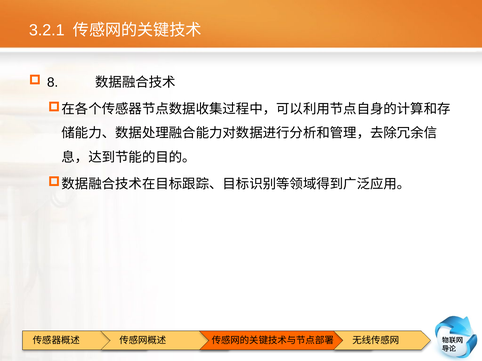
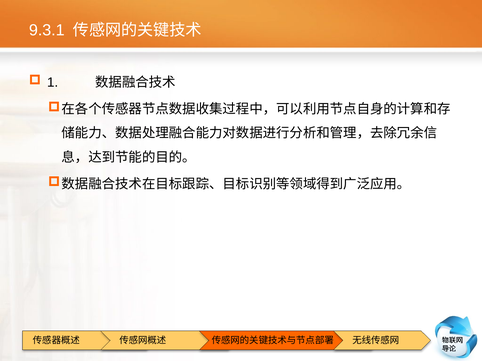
3.2.1: 3.2.1 -> 9.3.1 (47, 30)
8: 8 -> 1 (53, 83)
